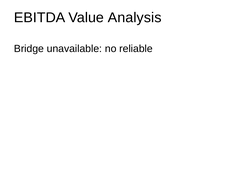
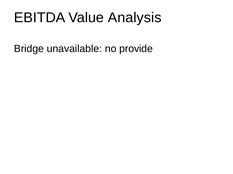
reliable: reliable -> provide (136, 49)
